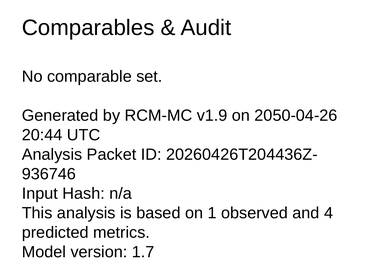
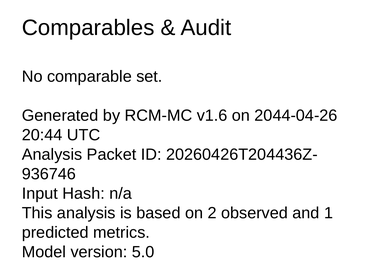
v1.9: v1.9 -> v1.6 (212, 115)
2050-04-26: 2050-04-26 -> 2044-04-26 (296, 115)
1: 1 -> 2 (212, 213)
4: 4 -> 1 (329, 213)
1.7: 1.7 -> 5.0 (143, 252)
